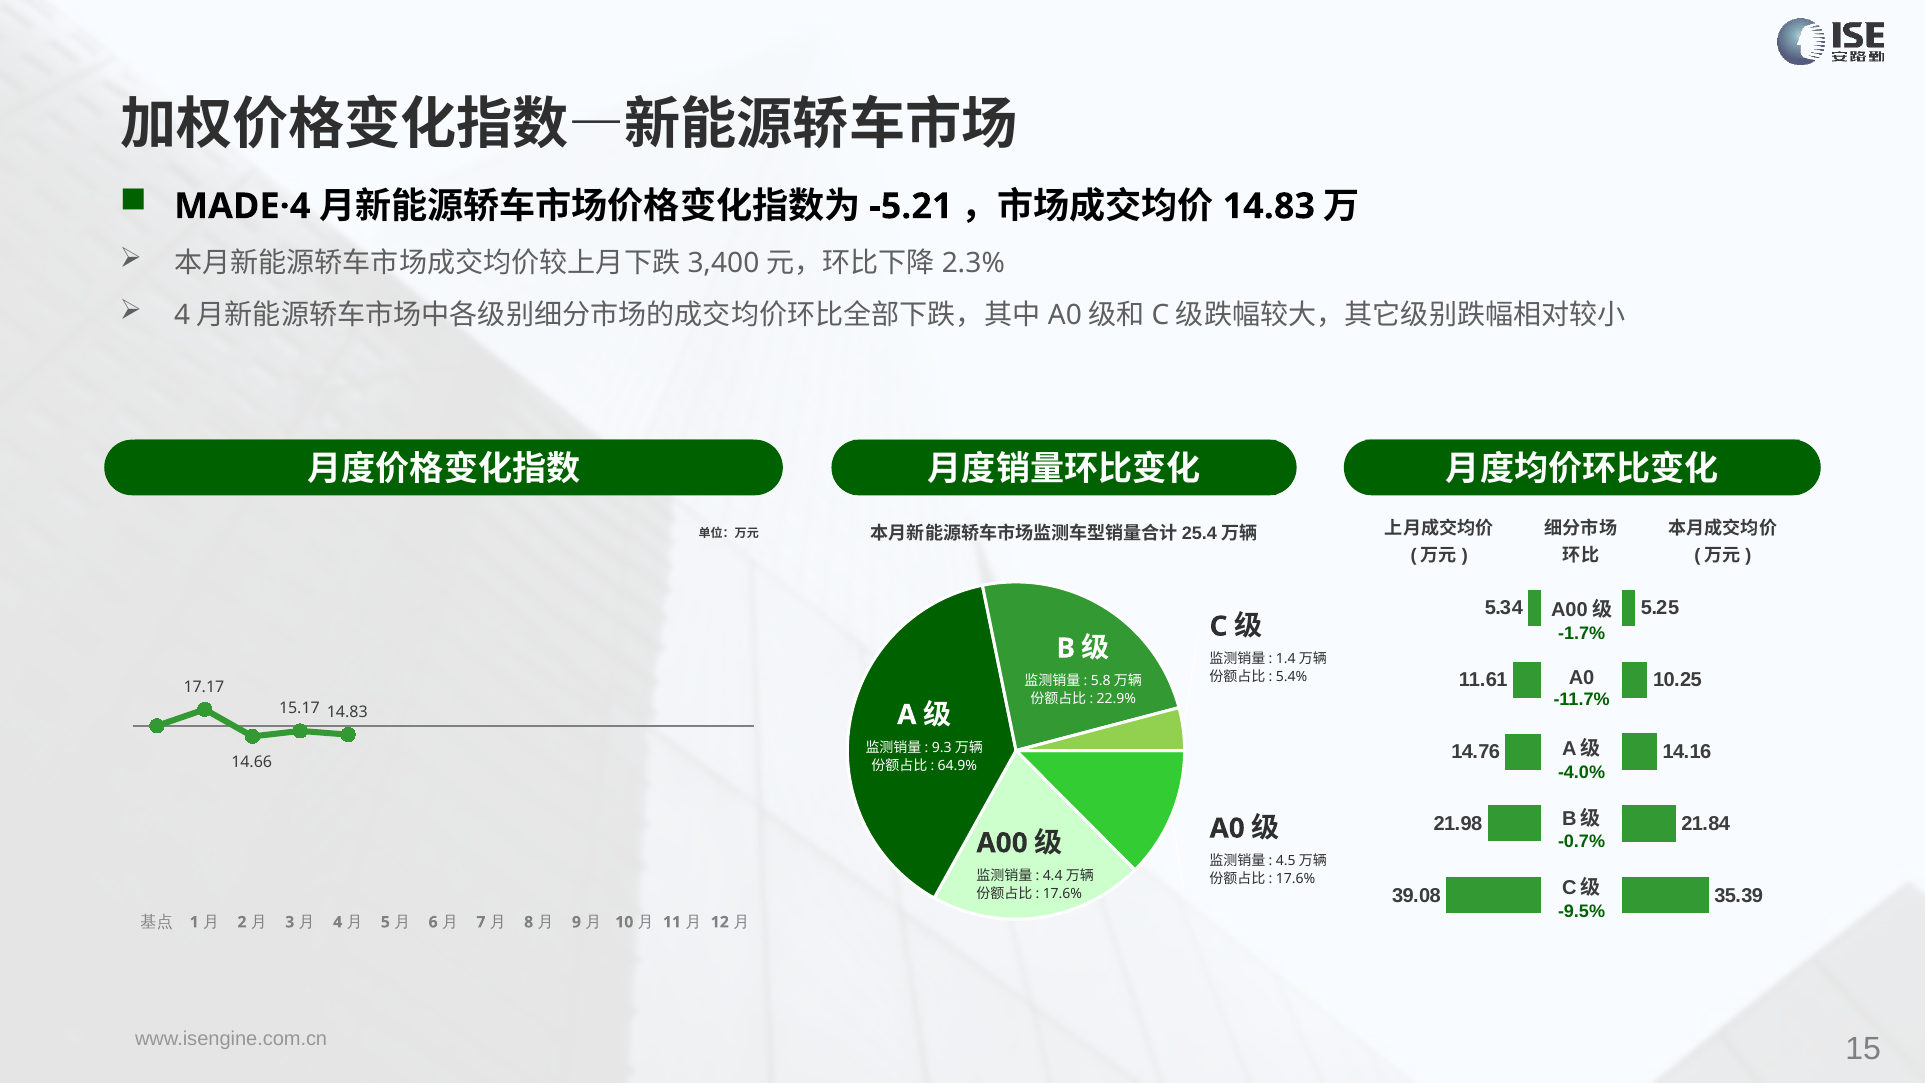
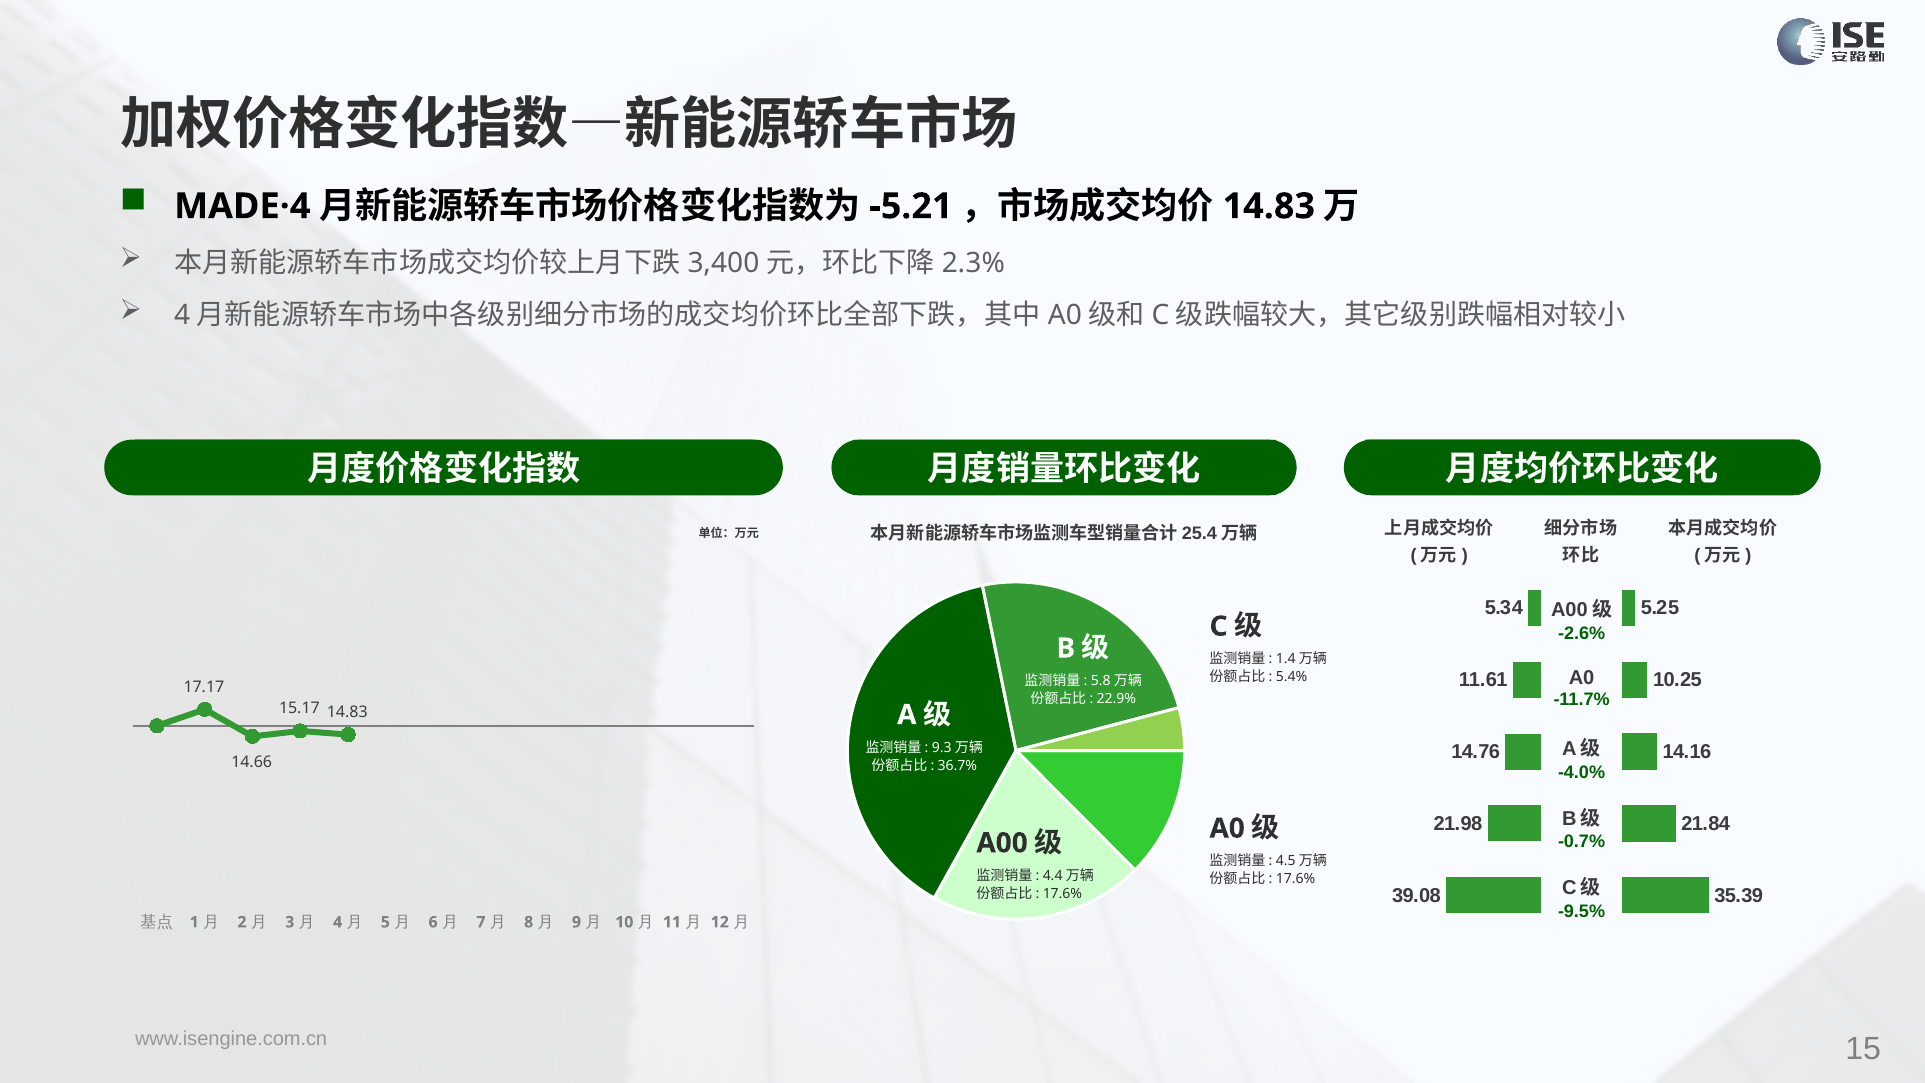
-1.7%: -1.7% -> -2.6% (1582, 633)
64.9%: 64.9% -> 36.7% (957, 765)
